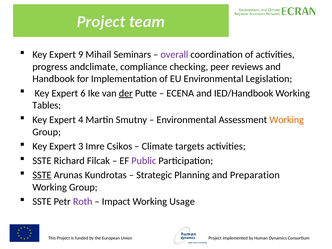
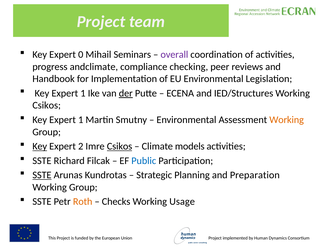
9: 9 -> 0 (81, 55)
6: 6 -> 1 (83, 93)
IED/Handbook: IED/Handbook -> IED/Structures (244, 93)
Tables: Tables -> Csikos (47, 105)
4: 4 -> 1 (81, 120)
Key underline: none -> present (40, 146)
3: 3 -> 2 (81, 146)
Csikos underline: none -> present (120, 146)
targets: targets -> models (190, 146)
Public colour: purple -> blue (144, 161)
Roth colour: purple -> orange (83, 202)
Impact: Impact -> Checks (116, 202)
